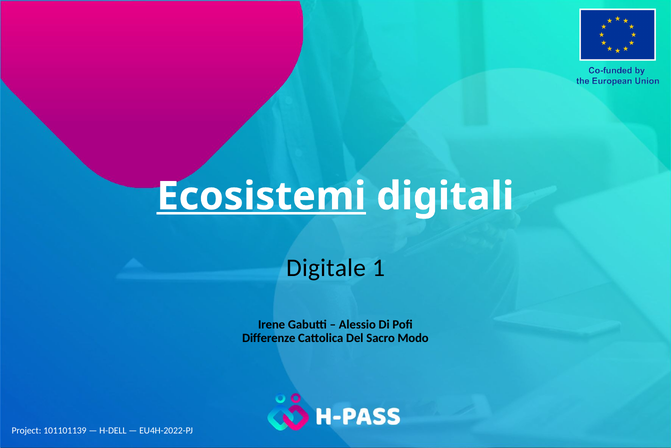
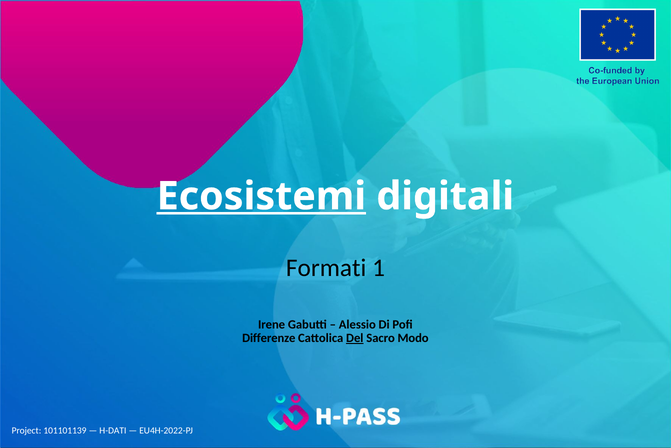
Digitale: Digitale -> Formati (326, 268)
Del underline: none -> present (355, 338)
H-DELL: H-DELL -> H-DATI (113, 430)
